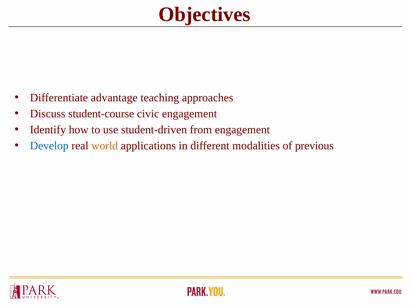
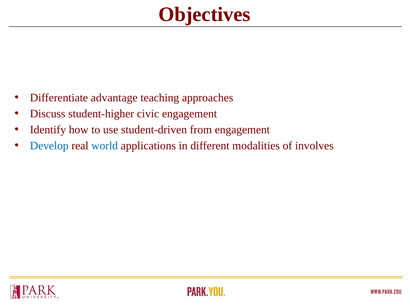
student-course: student-course -> student-higher (101, 113)
world colour: orange -> blue (105, 145)
previous: previous -> involves (314, 145)
